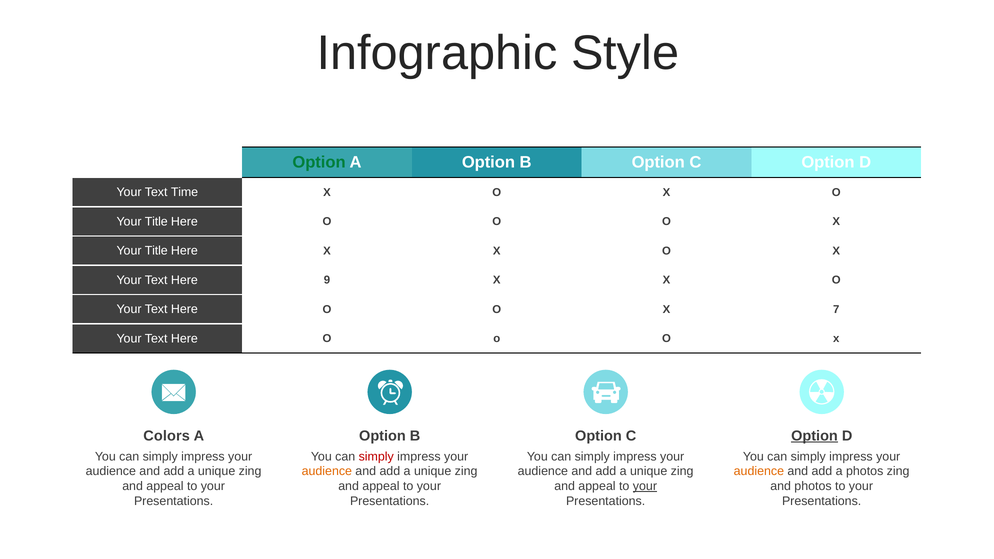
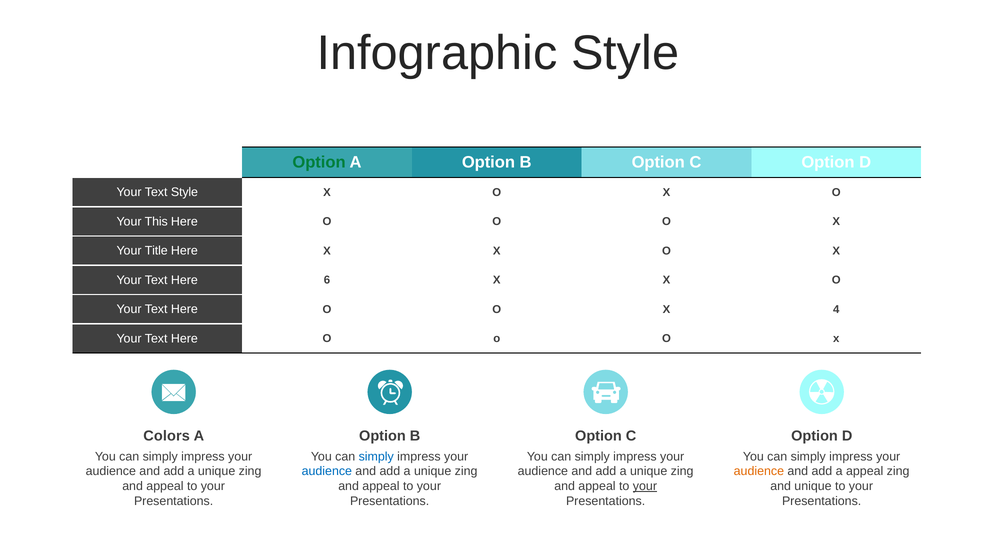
Text Time: Time -> Style (184, 192)
Title: Title -> This (156, 222)
9: 9 -> 6 (327, 280)
7: 7 -> 4 (836, 309)
Option underline: present -> none (814, 436)
simply colour: red -> blue (376, 457)
audience colour: orange -> blue (327, 471)
a photos: photos -> appeal (865, 471)
and photos: photos -> unique (813, 486)
